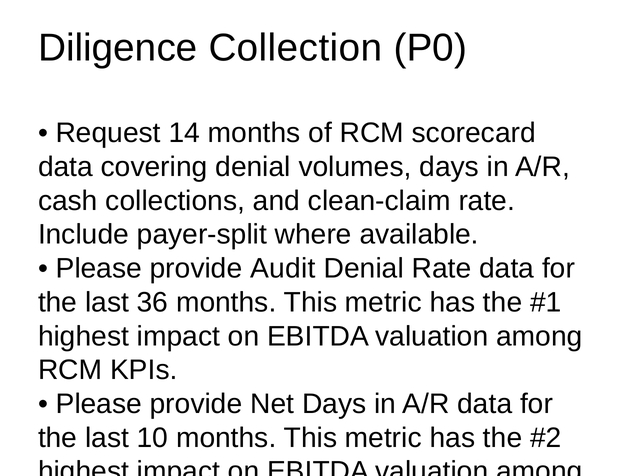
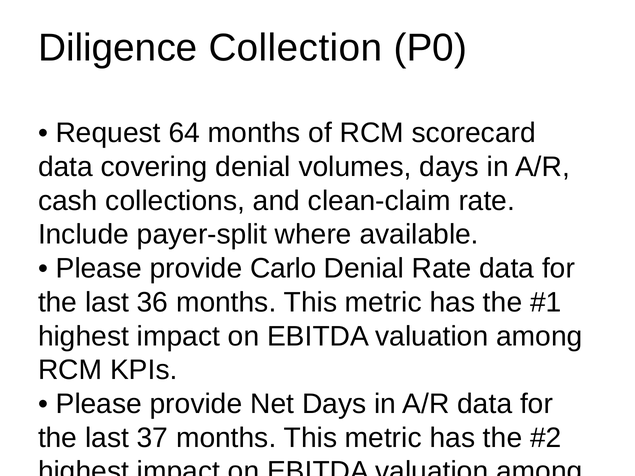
14: 14 -> 64 (184, 133)
Audit: Audit -> Carlo (283, 269)
10: 10 -> 37 (153, 438)
